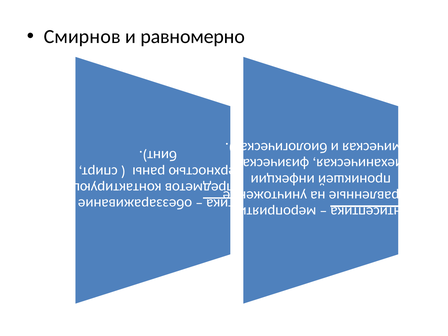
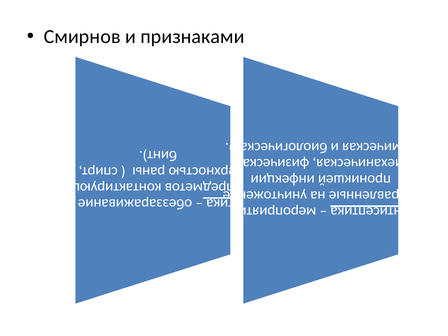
равномерно: равномерно -> признаками (193, 37)
